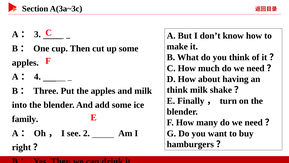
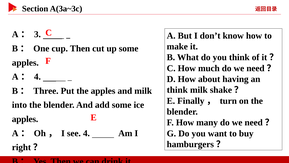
family: family -> apples (25, 119)
see 2: 2 -> 4 (86, 133)
